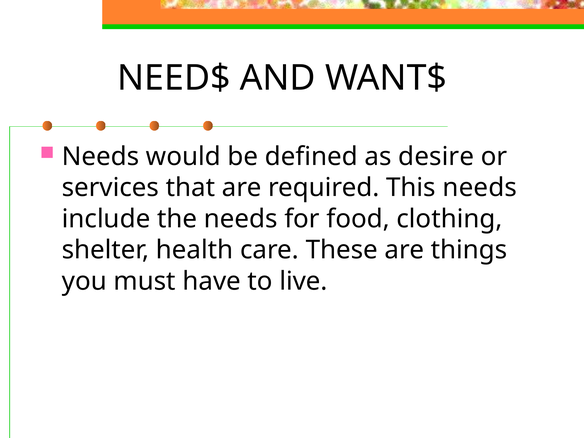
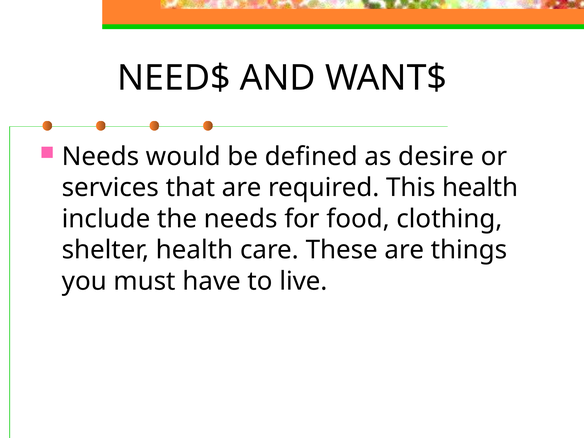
This needs: needs -> health (480, 188)
